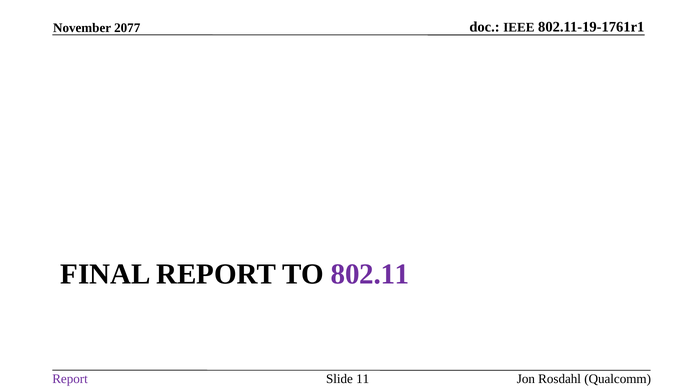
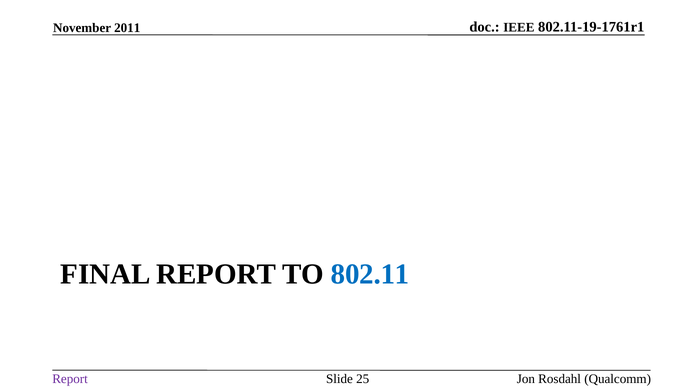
2077: 2077 -> 2011 (127, 28)
802.11 colour: purple -> blue (370, 274)
11: 11 -> 25 (363, 379)
